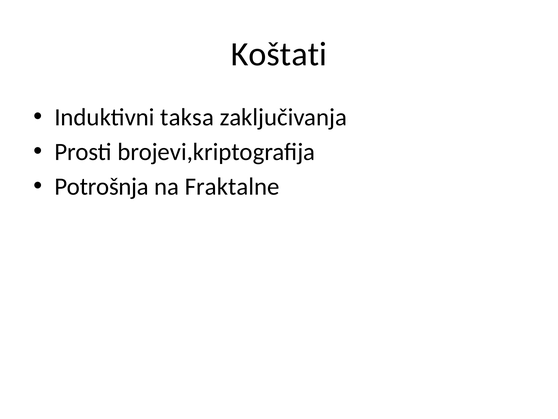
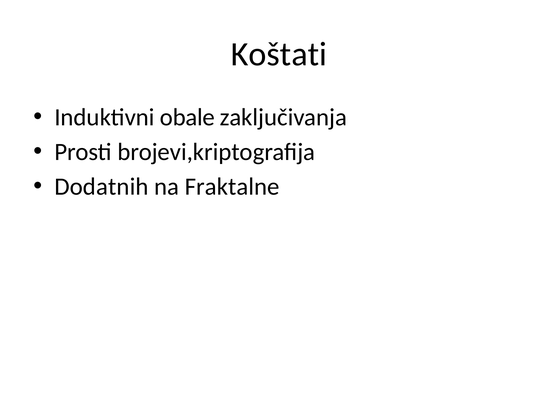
taksa: taksa -> obale (187, 117)
Potrošnja: Potrošnja -> Dodatnih (101, 187)
